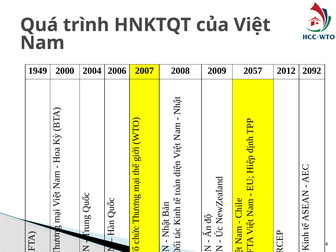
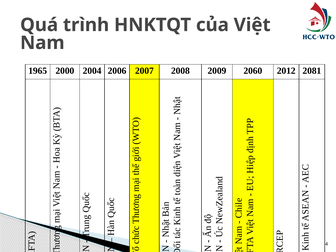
1949: 1949 -> 1965 (38, 71)
2057: 2057 -> 2060 (253, 71)
2092: 2092 -> 2081 (312, 71)
